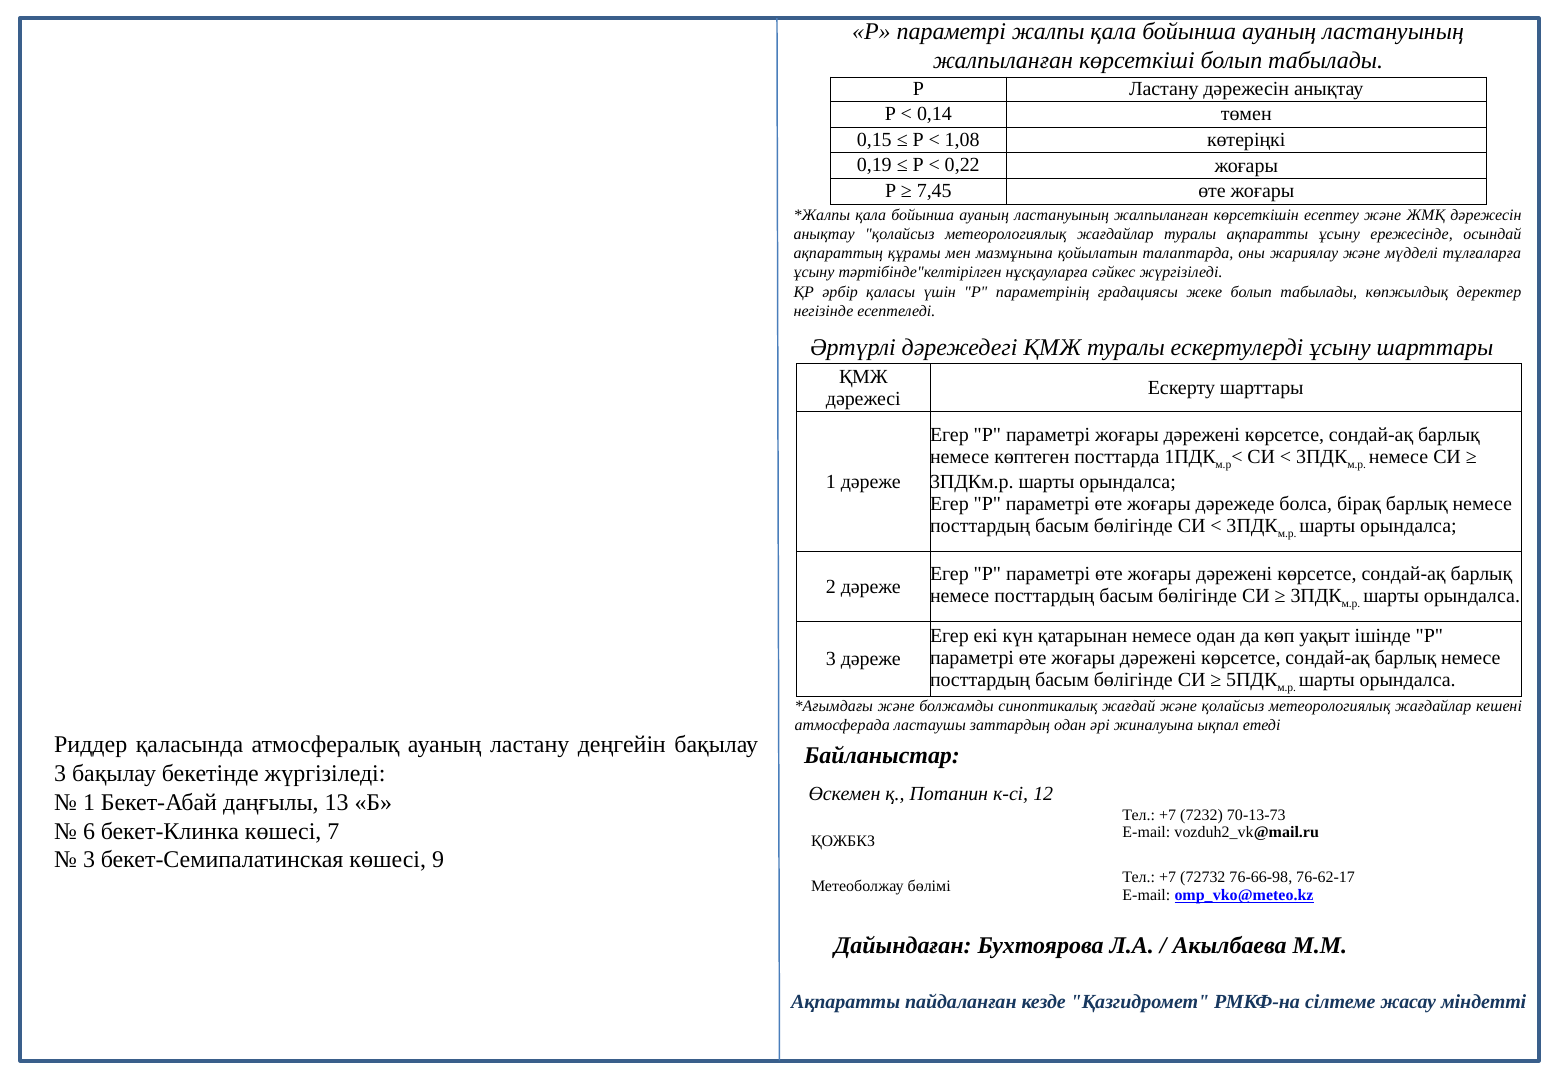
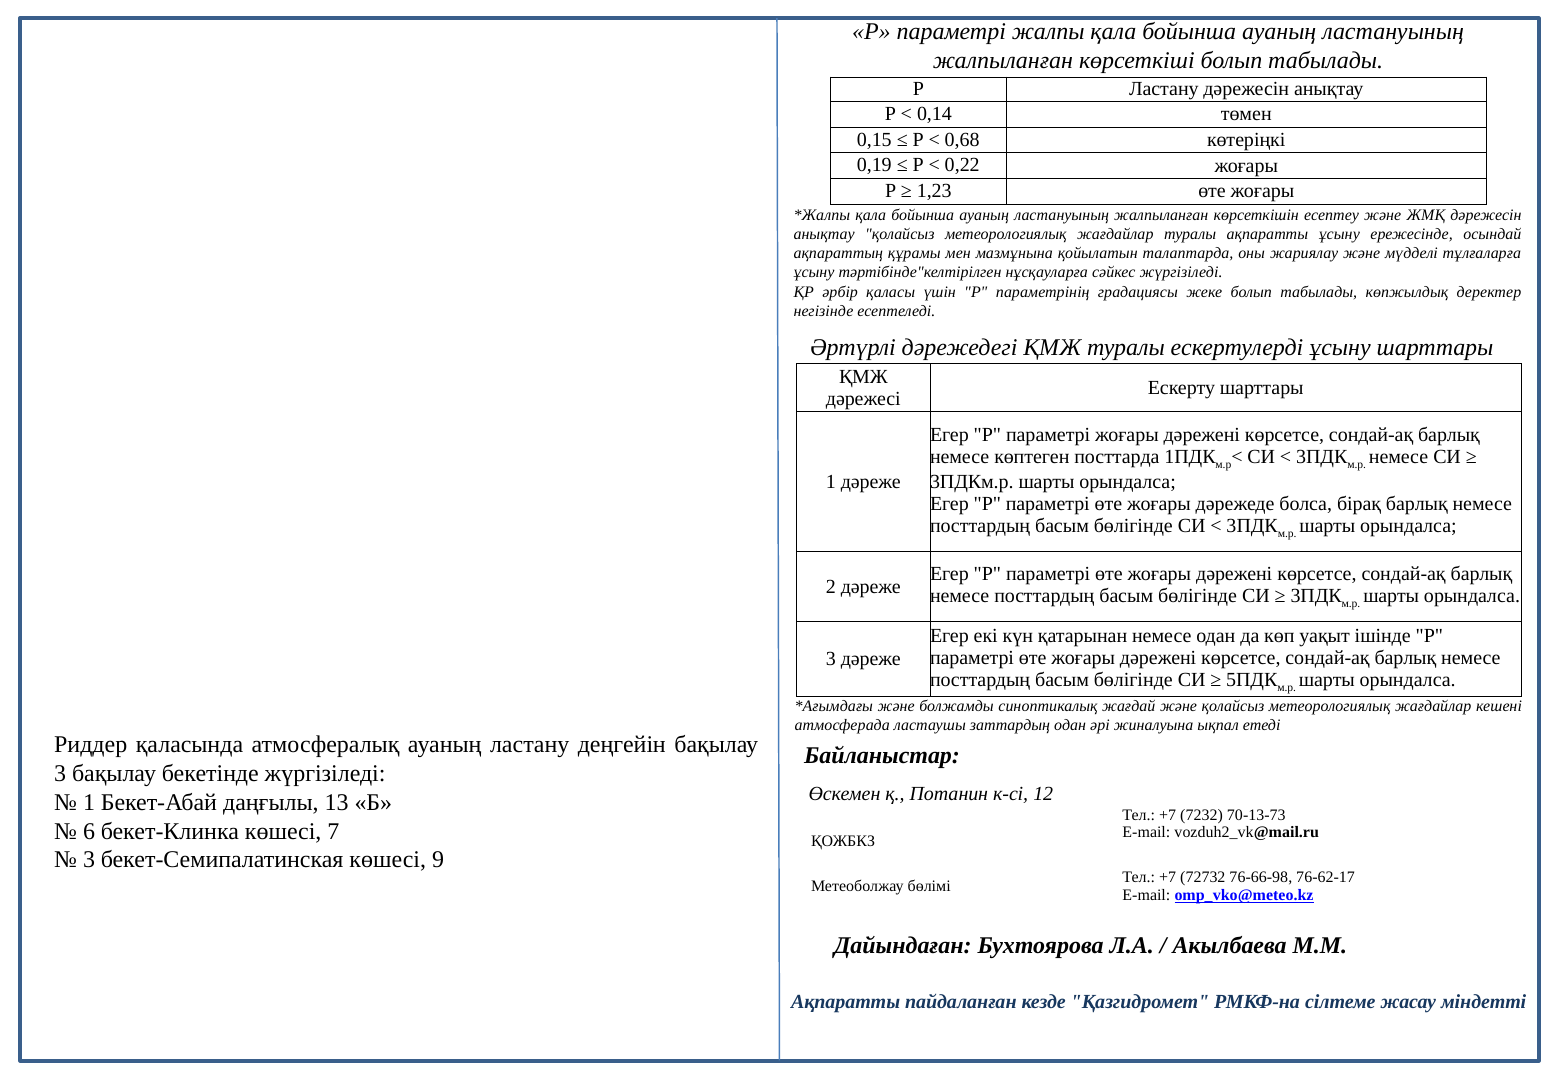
1,08: 1,08 -> 0,68 (962, 140)
7,45: 7,45 -> 1,23 (934, 191)
